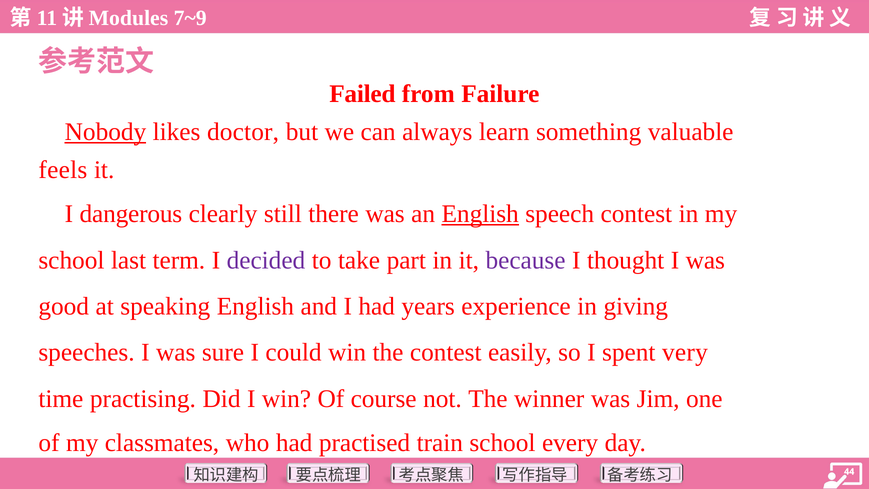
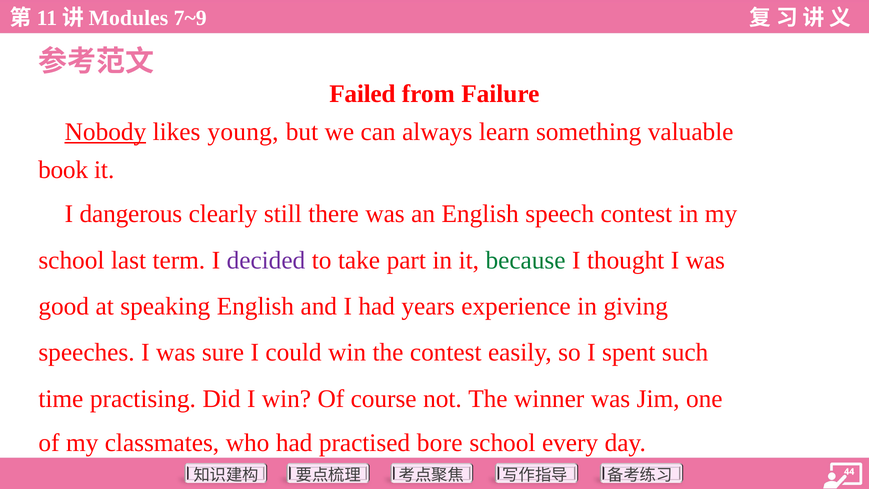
doctor: doctor -> young (243, 132)
feels: feels -> book (63, 170)
English underline: present -> none (480, 214)
because colour: purple -> green (526, 260)
very: very -> such (685, 352)
train: train -> bore (440, 443)
